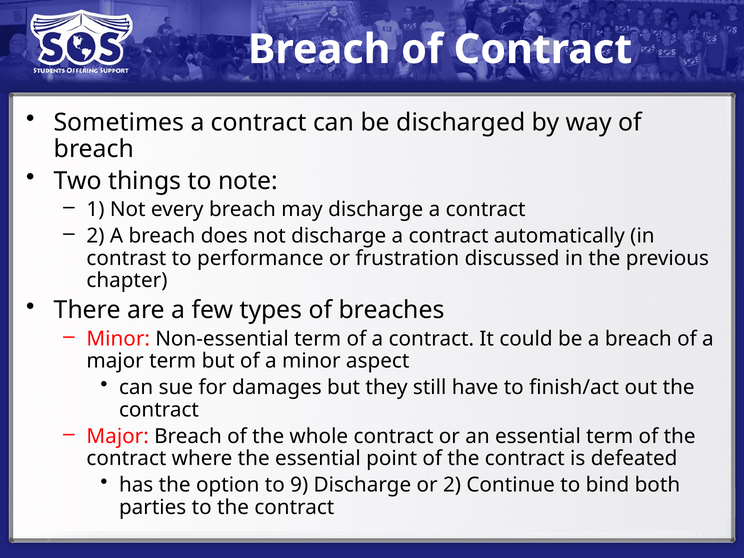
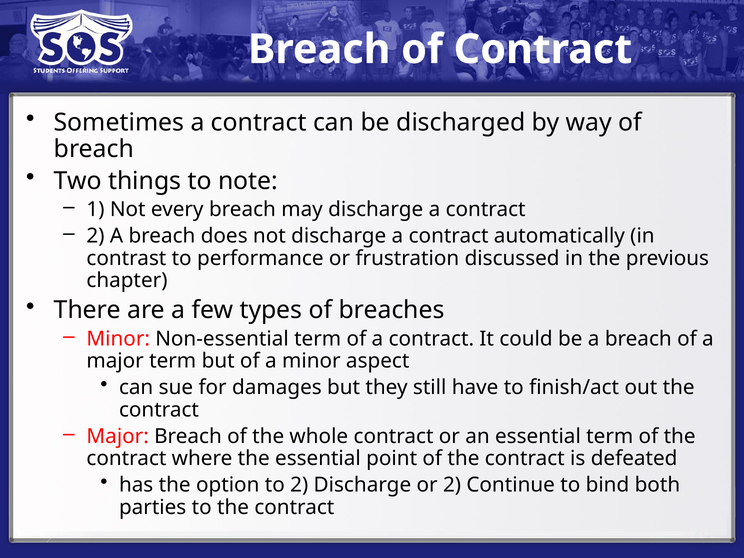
to 9: 9 -> 2 (299, 485)
